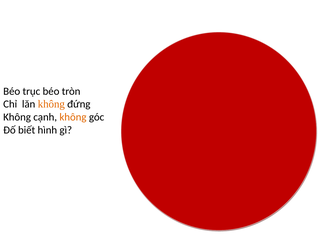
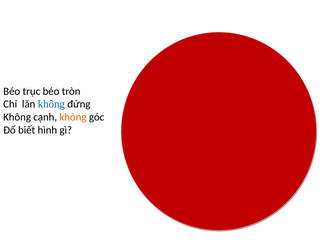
không colour: orange -> blue (51, 104)
